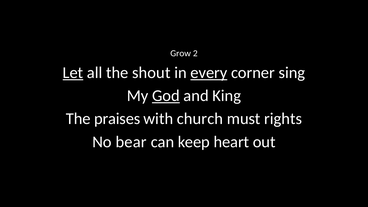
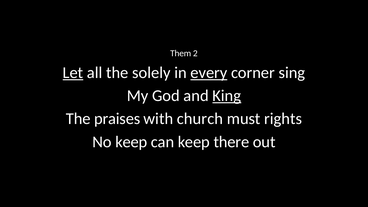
Grow: Grow -> Them (181, 53)
shout: shout -> solely (151, 73)
God underline: present -> none (166, 96)
King underline: none -> present (227, 96)
No bear: bear -> keep (131, 142)
heart: heart -> there (231, 142)
